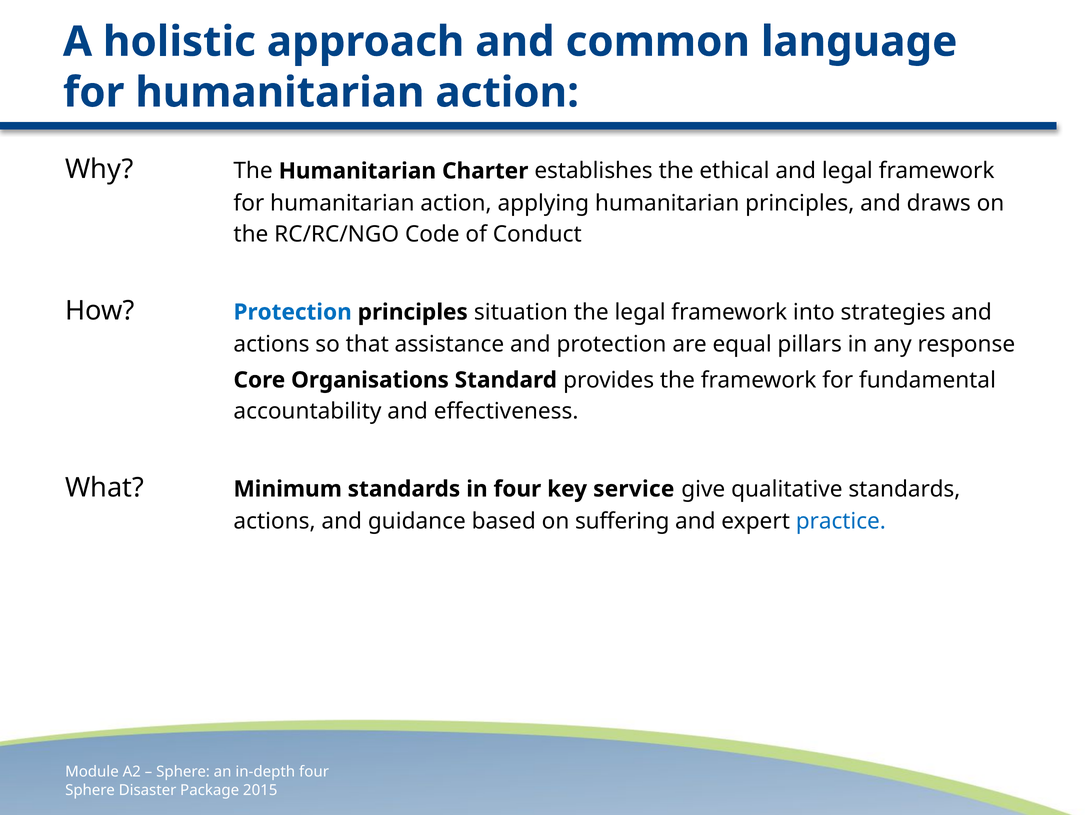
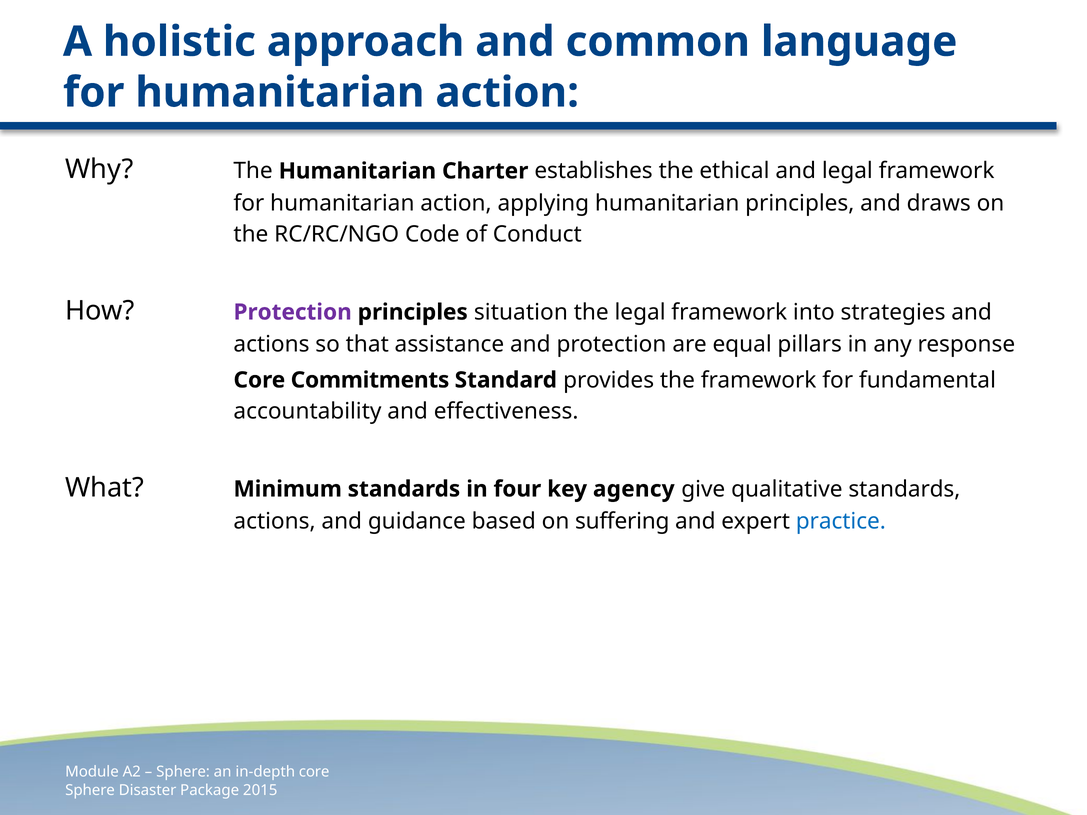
Protection colour: blue -> purple (293, 312)
Organisations: Organisations -> Commitments (370, 380)
service: service -> agency (634, 489)
in-depth four: four -> core (314, 772)
